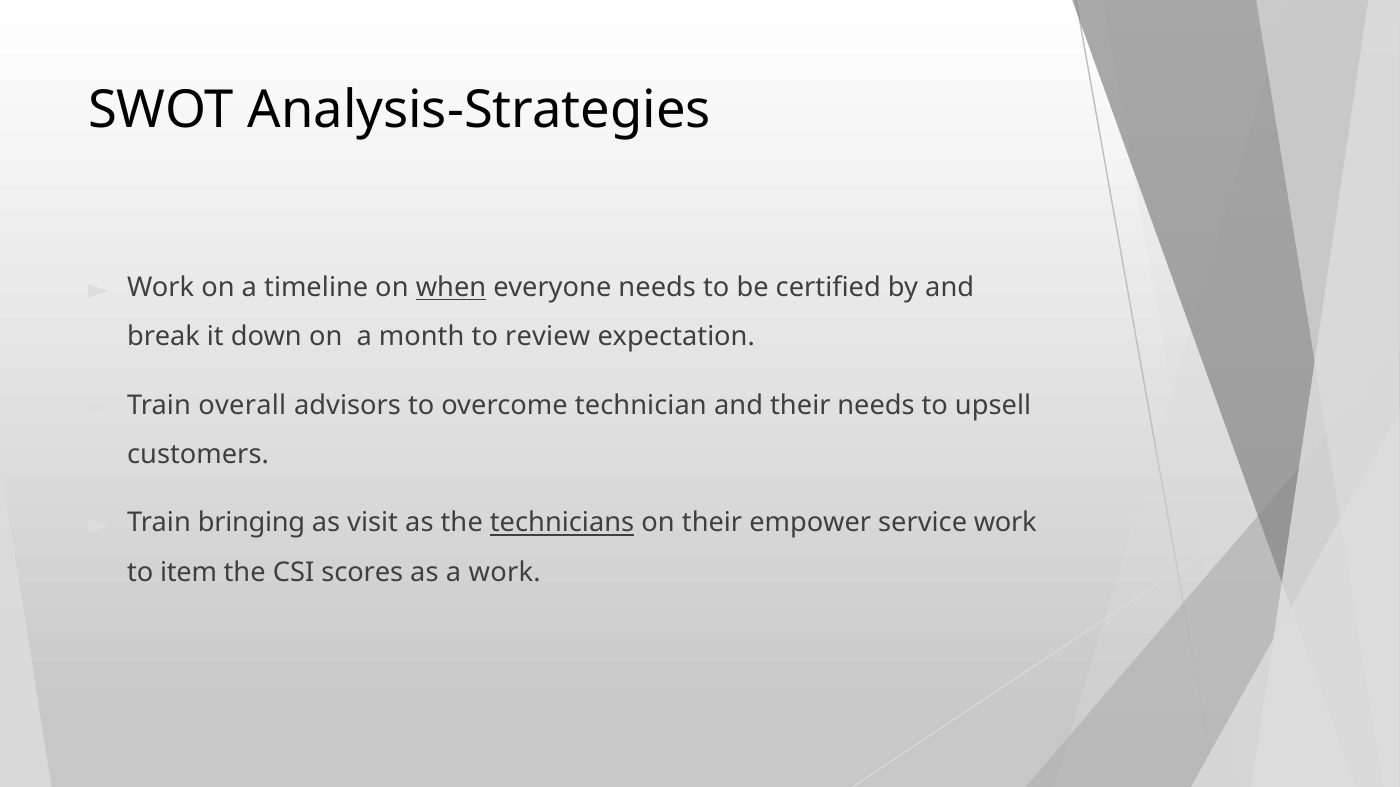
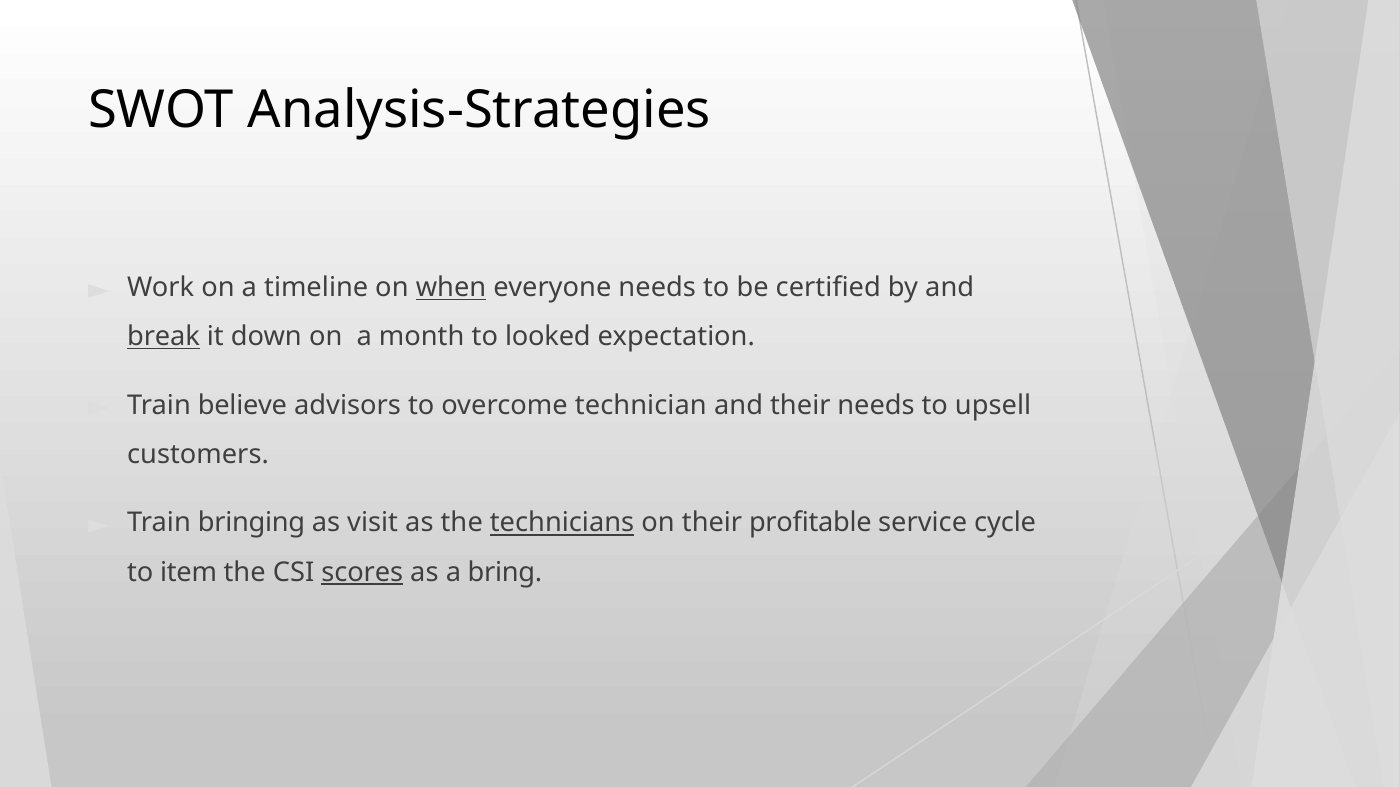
break underline: none -> present (164, 337)
review: review -> looked (548, 337)
overall: overall -> believe (242, 406)
empower: empower -> profitable (810, 523)
service work: work -> cycle (1005, 523)
scores underline: none -> present (362, 572)
a work: work -> bring (505, 572)
